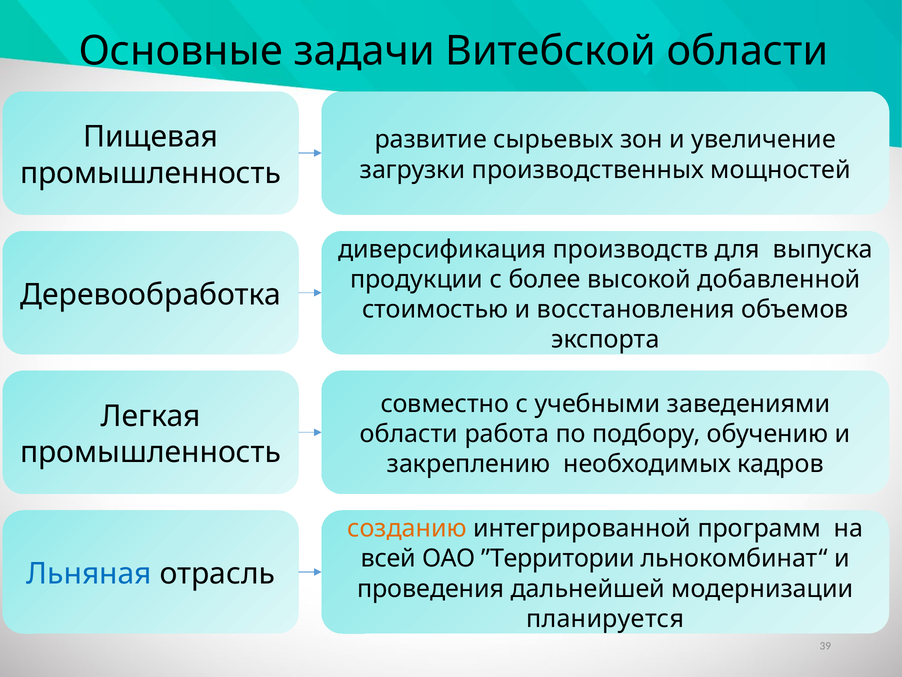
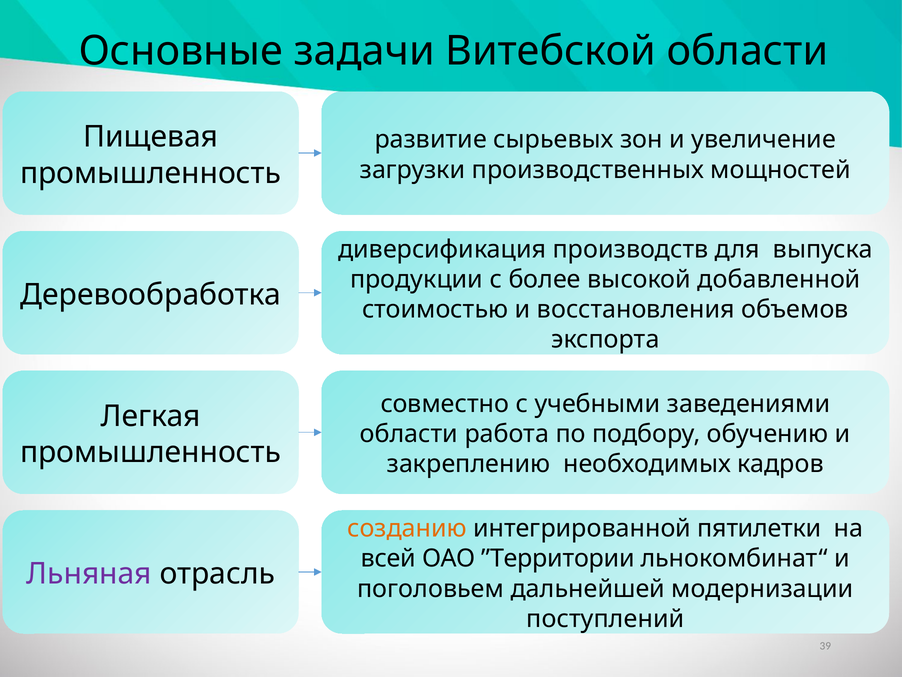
программ: программ -> пятилетки (759, 528)
Льняная colour: blue -> purple (89, 574)
проведения: проведения -> поголовьем (431, 588)
планируется: планируется -> поступлений (605, 618)
